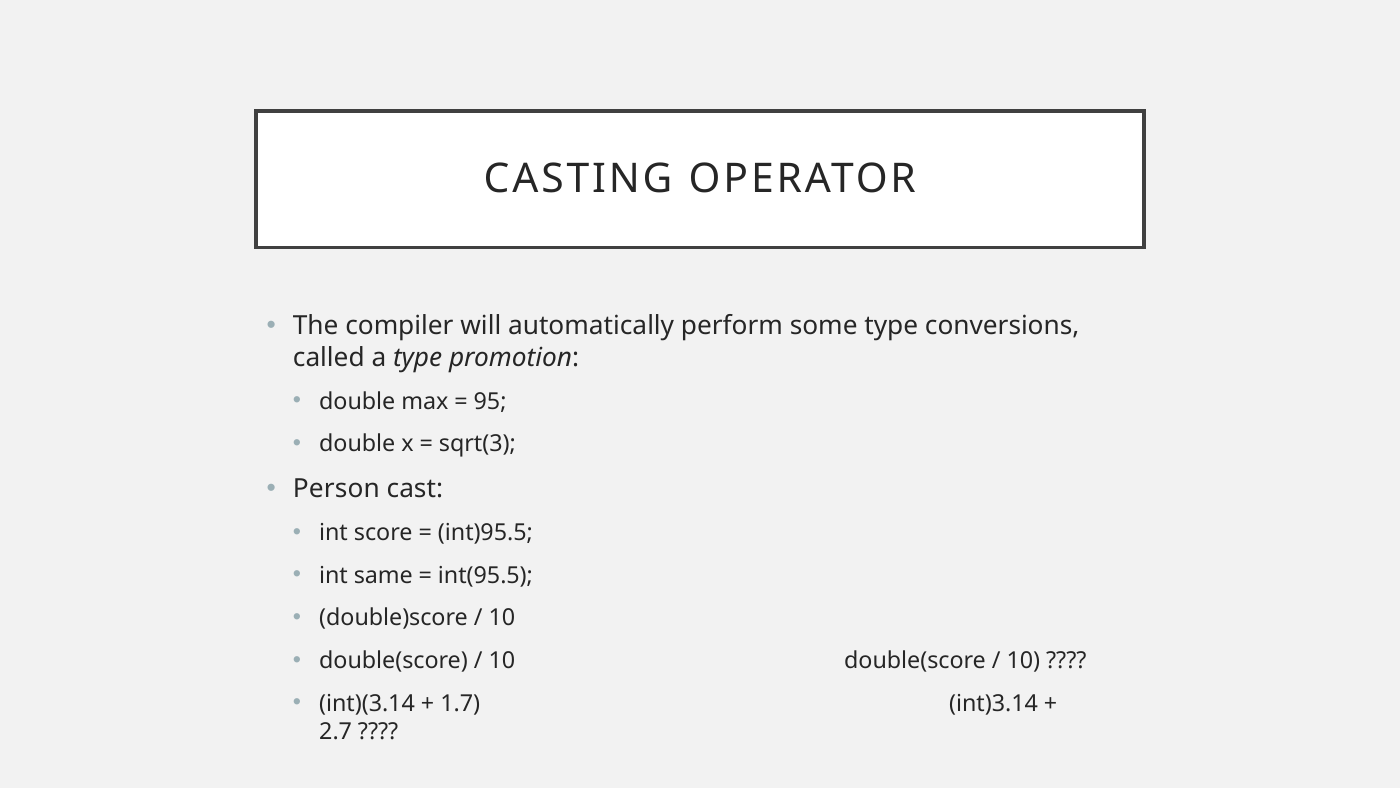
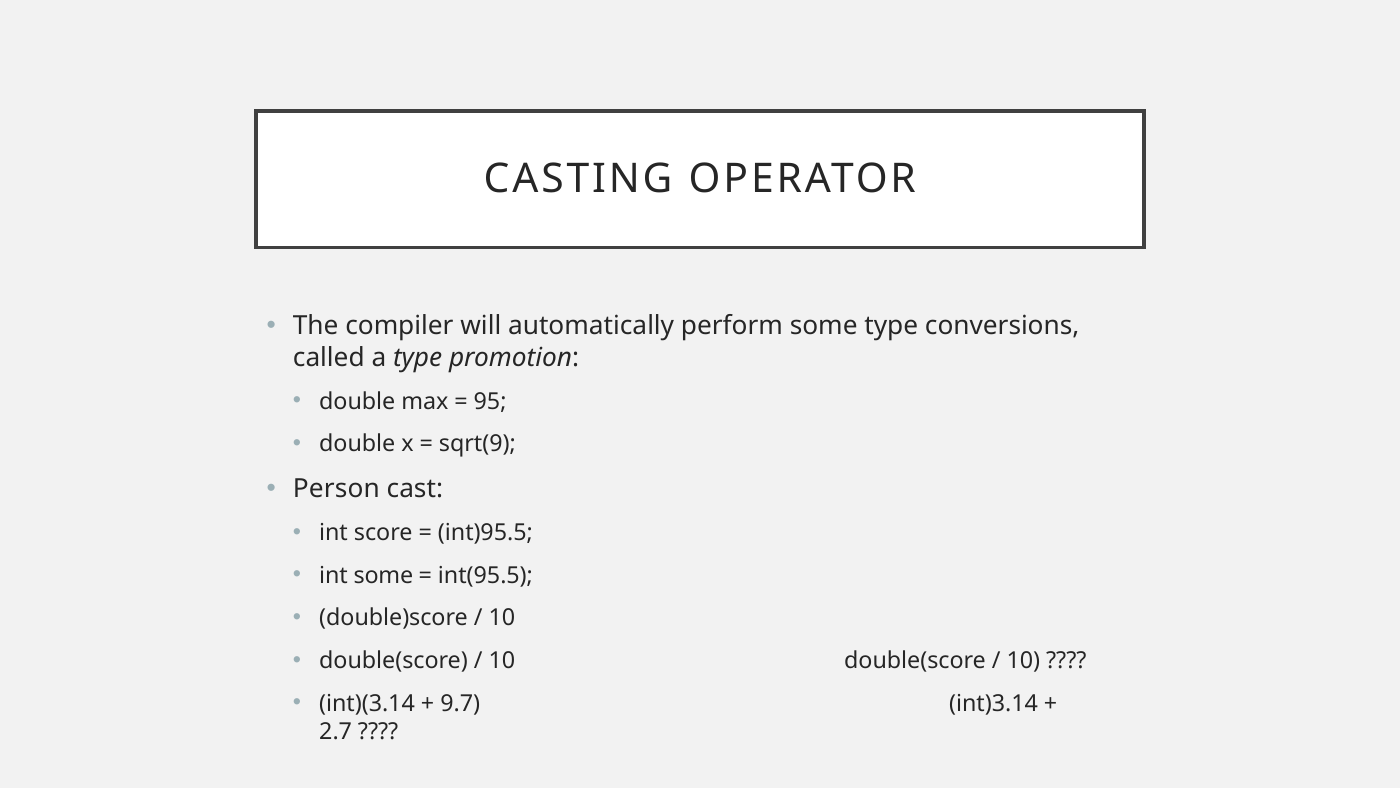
sqrt(3: sqrt(3 -> sqrt(9 (477, 444)
int same: same -> some (383, 575)
1.7: 1.7 -> 9.7 (460, 703)
